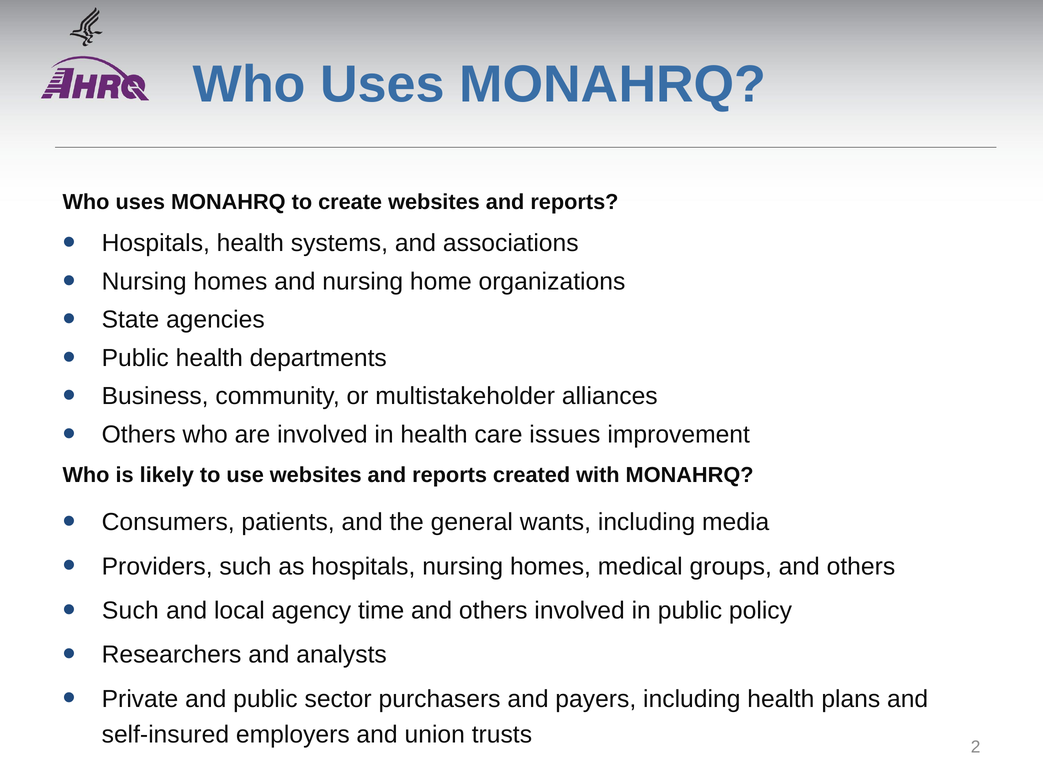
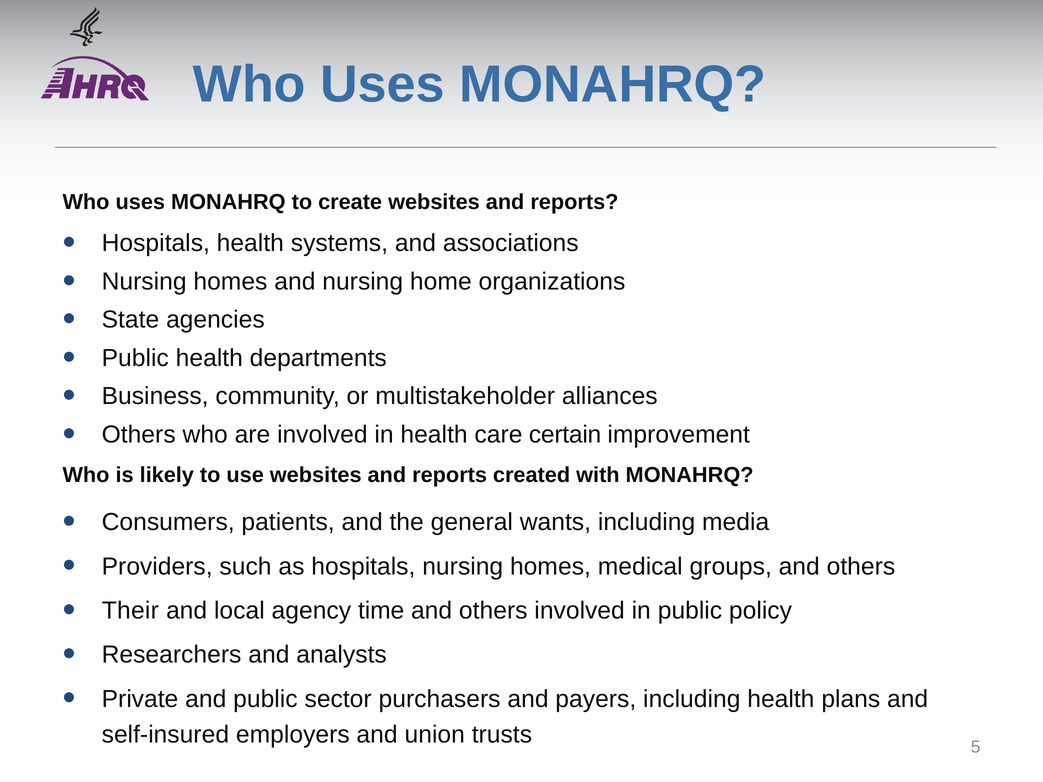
issues: issues -> certain (565, 435)
Such: Such -> Their (130, 611)
2: 2 -> 5 (976, 747)
